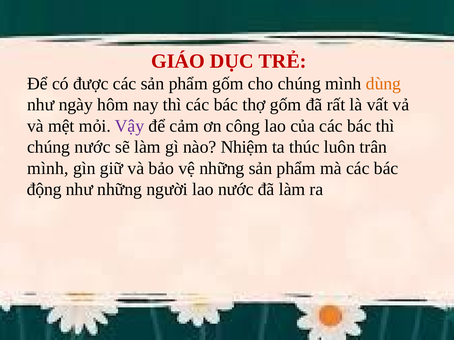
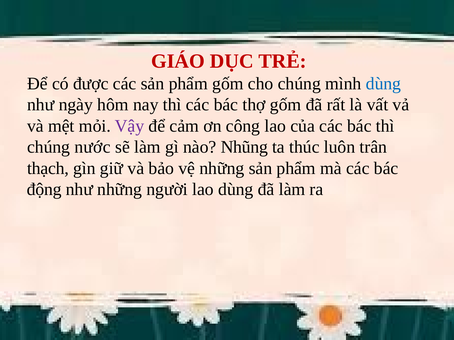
dùng colour: orange -> blue (383, 84)
Nhiệm: Nhiệm -> Nhũng (244, 147)
mình: mình -> thạch (48, 168)
lao nước: nước -> dùng (236, 190)
